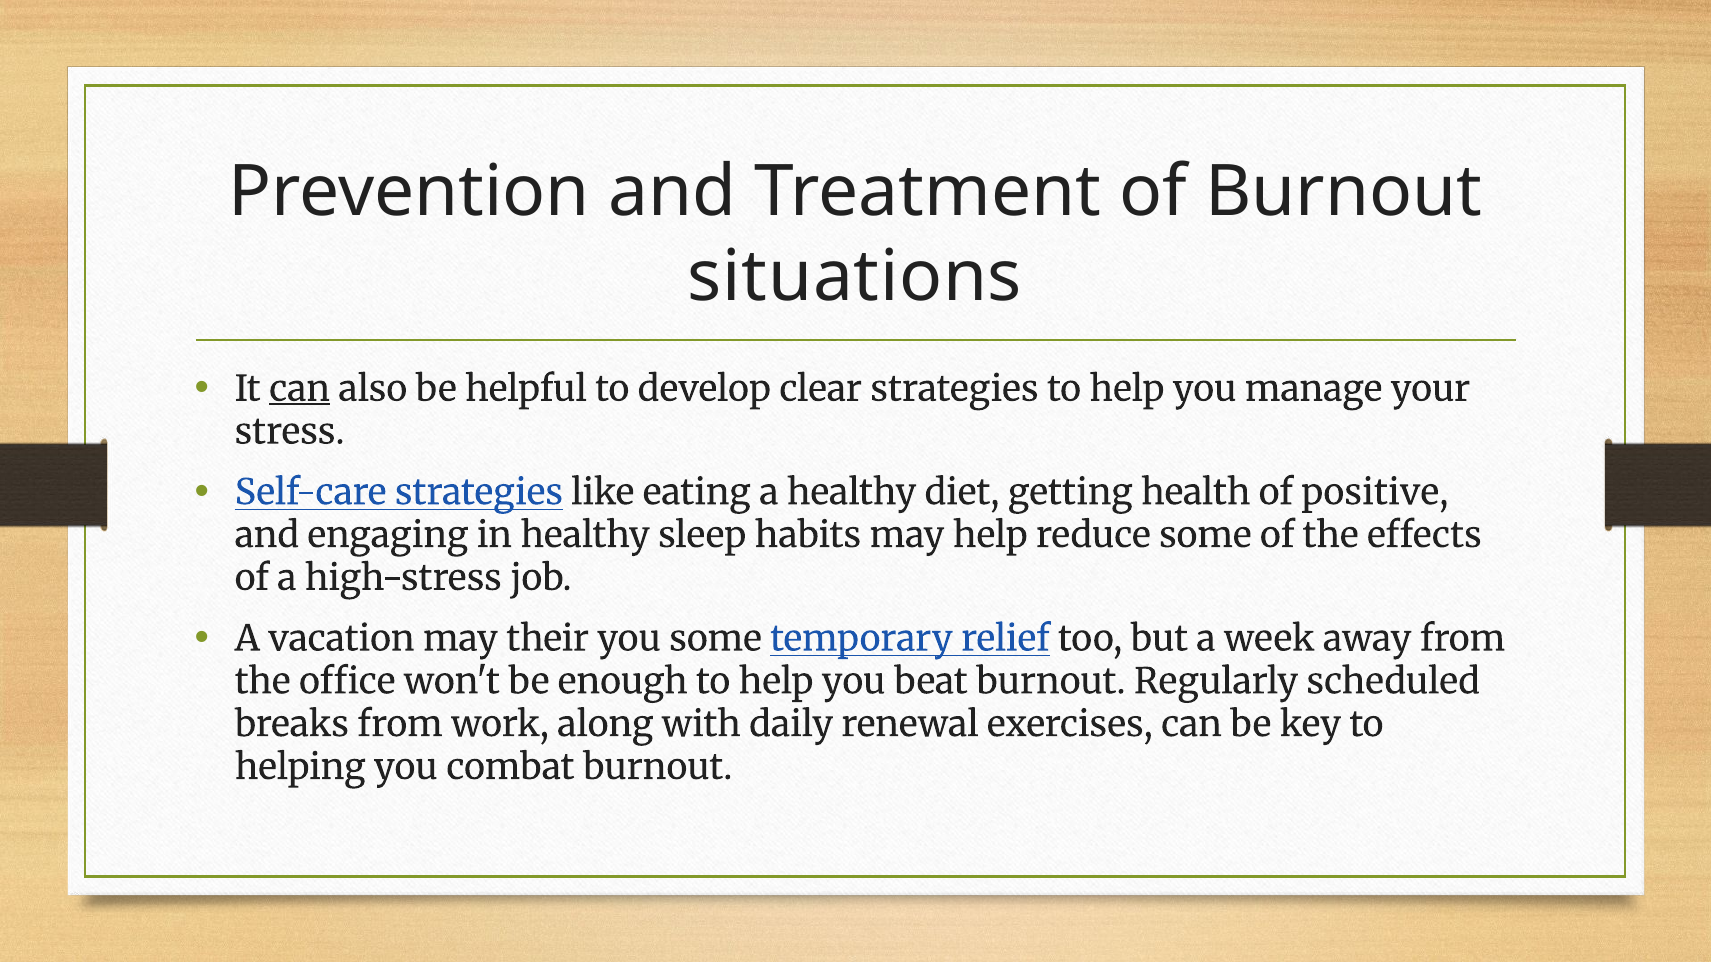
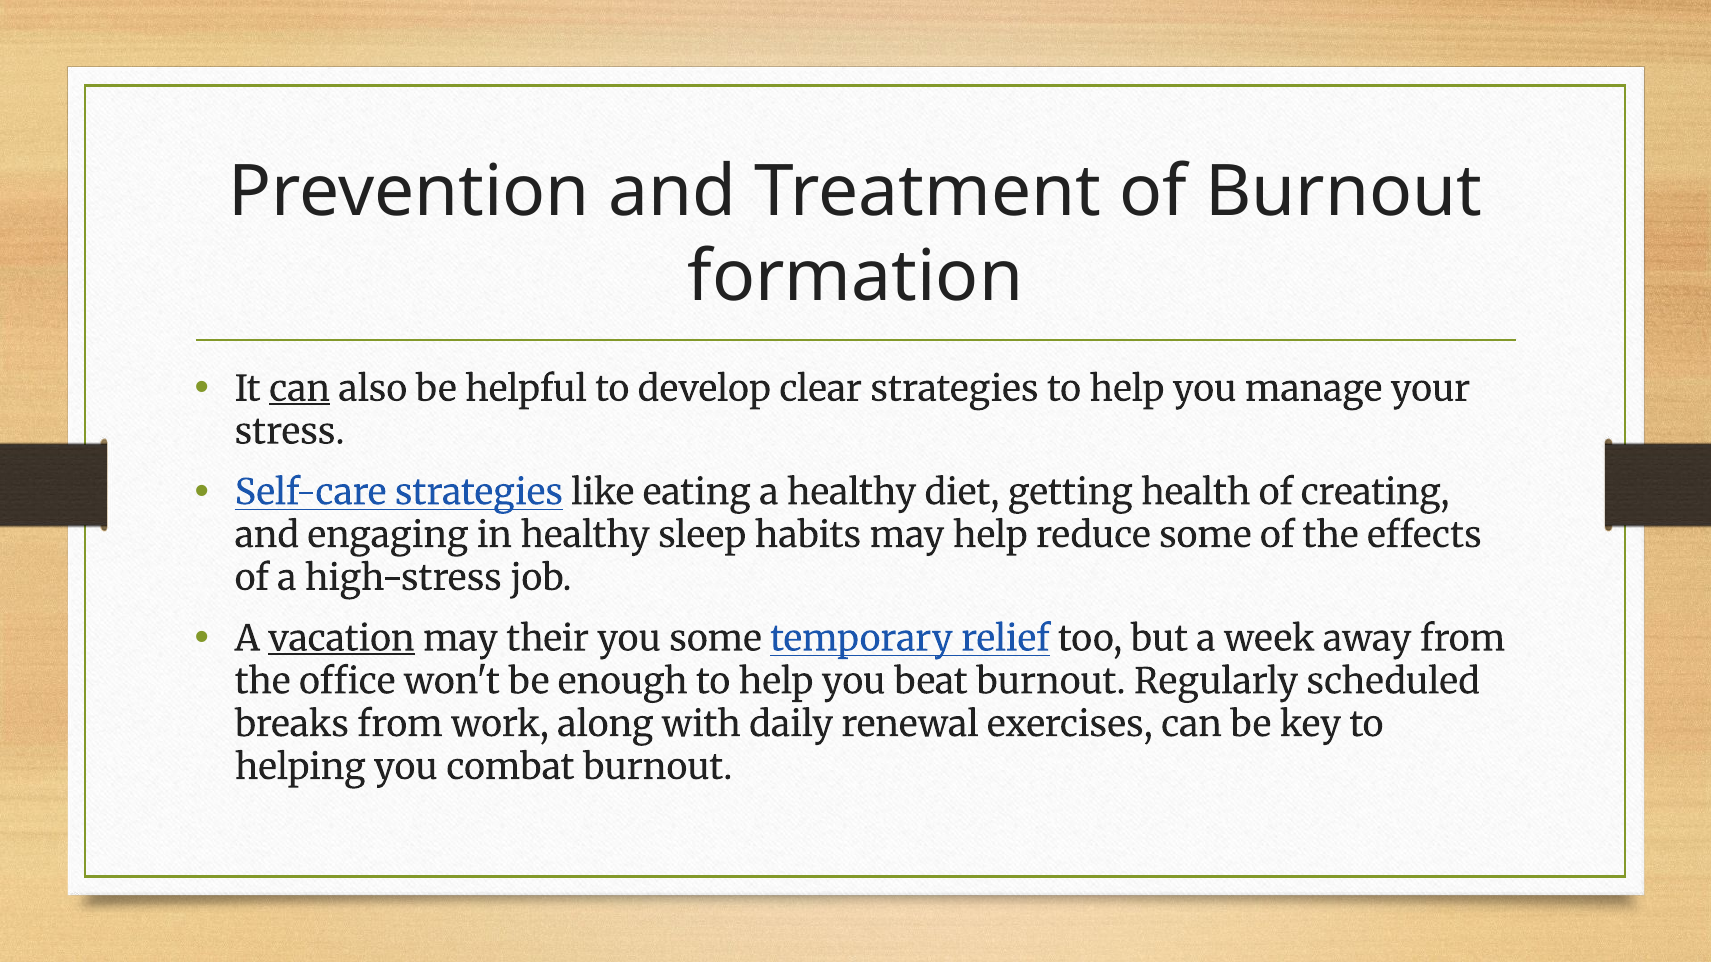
situations: situations -> formation (855, 277)
positive: positive -> creating (1375, 493)
vacation underline: none -> present (341, 639)
